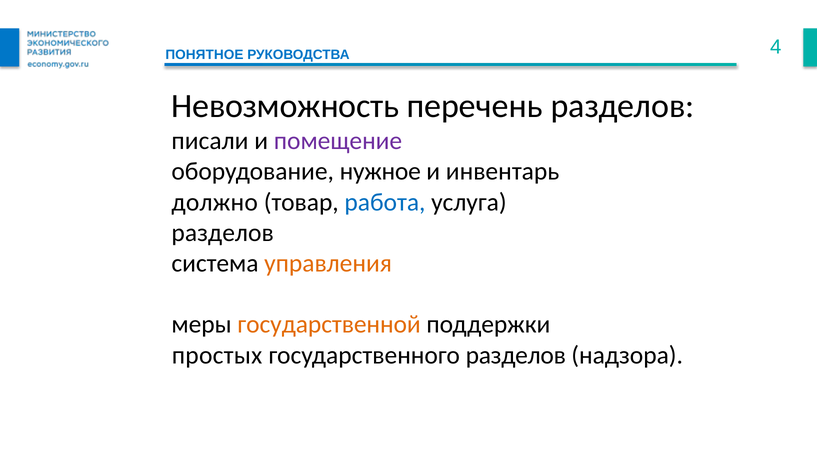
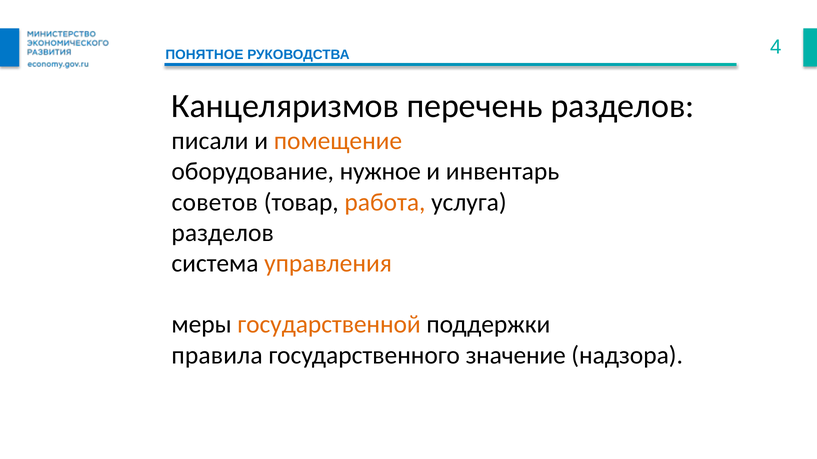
Невозможность: Невозможность -> Канцеляризмов (285, 106)
помещение colour: purple -> orange (338, 141)
должно: должно -> советов (215, 202)
работа colour: blue -> orange (385, 202)
простых: простых -> правила (217, 356)
государственного разделов: разделов -> значение (516, 356)
